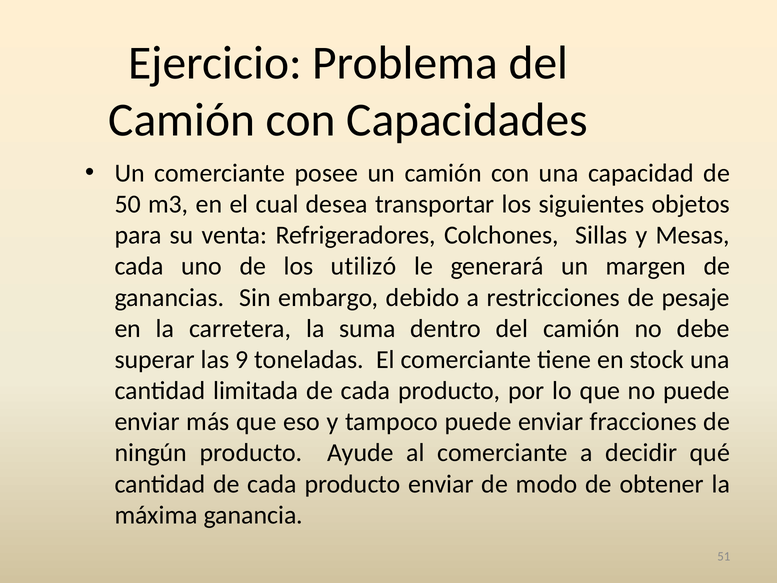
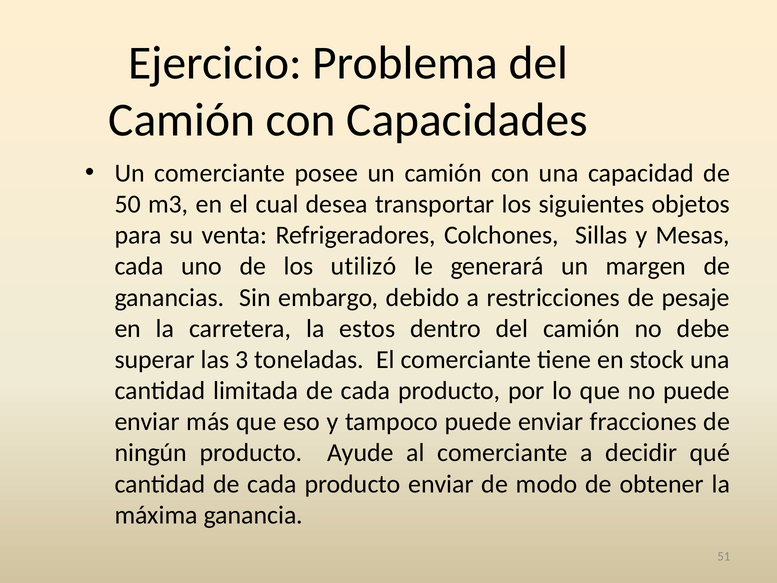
suma: suma -> estos (367, 328)
9: 9 -> 3 (242, 359)
